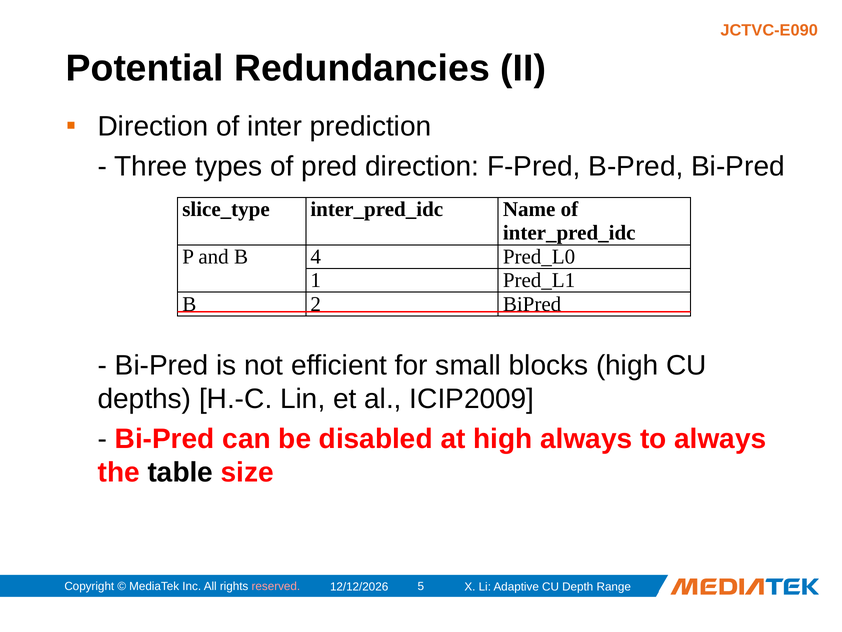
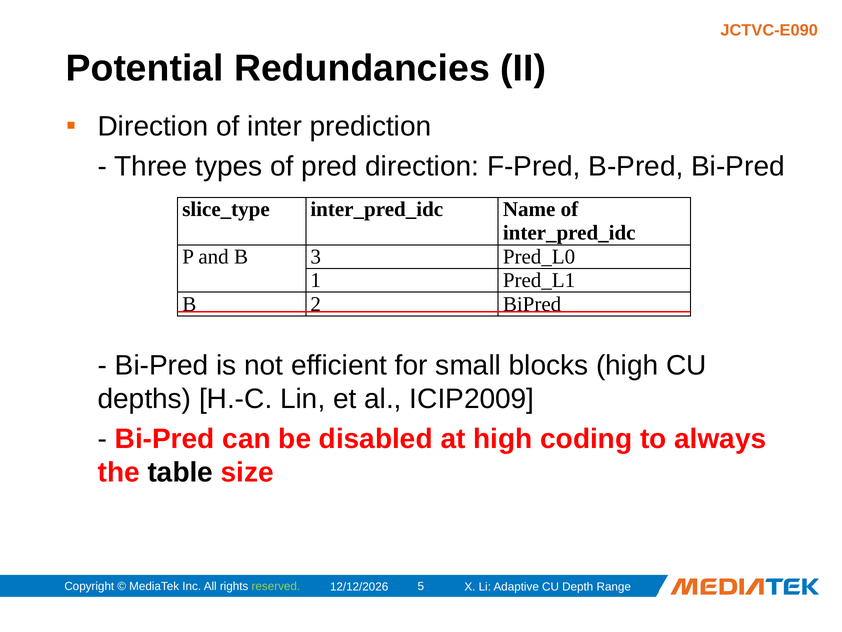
4: 4 -> 3 (316, 257)
high always: always -> coding (586, 438)
reserved colour: pink -> light green (276, 586)
